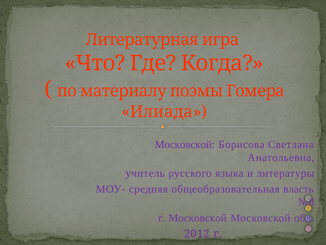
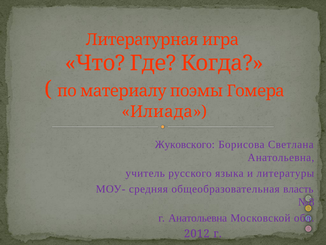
Московской: Московской -> Жуковского (185, 144)
г Московской: Московской -> Анатольевна (198, 218)
